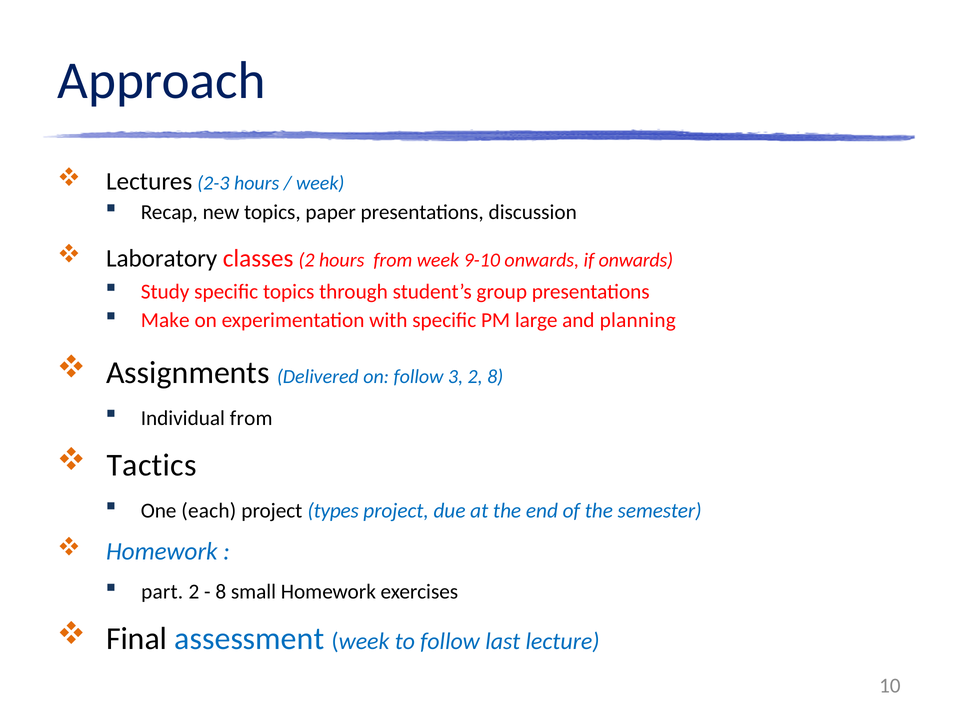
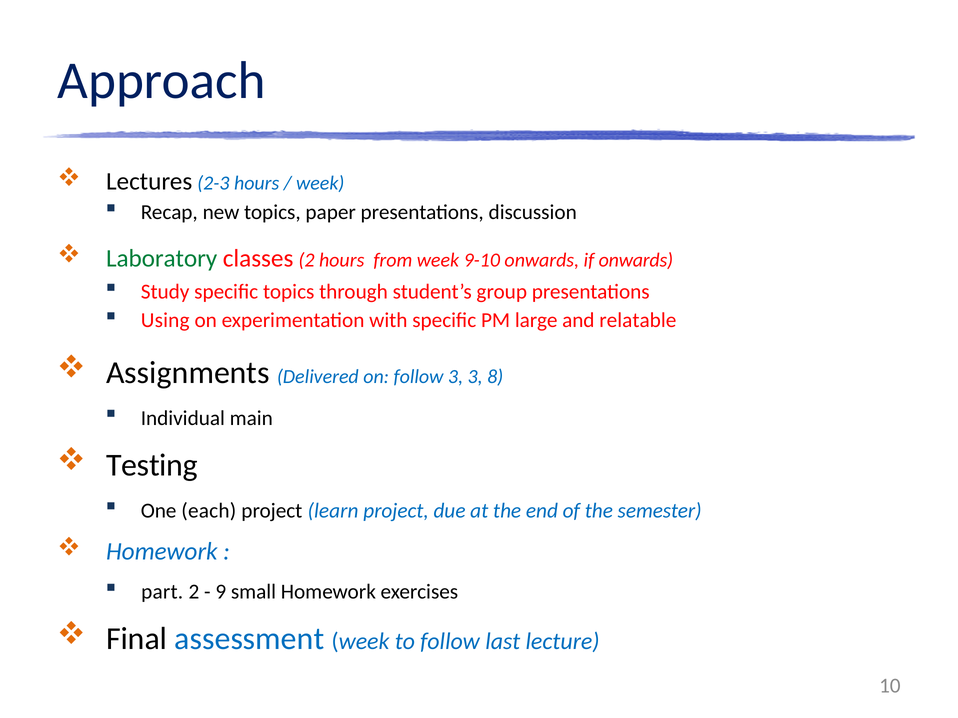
Laboratory colour: black -> green (162, 259)
Make: Make -> Using (165, 321)
planning: planning -> relatable (638, 321)
3 2: 2 -> 3 (475, 377)
Individual from: from -> main (251, 418)
Tactics: Tactics -> Testing (152, 465)
types: types -> learn (333, 511)
8: 8 -> 9 (221, 592)
